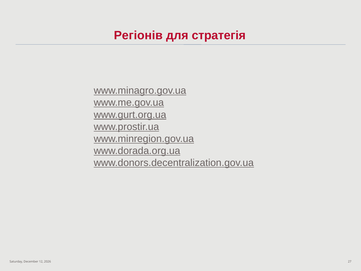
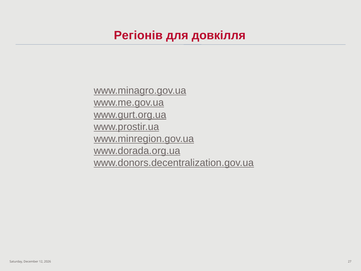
стратегія: стратегія -> довкілля (219, 35)
